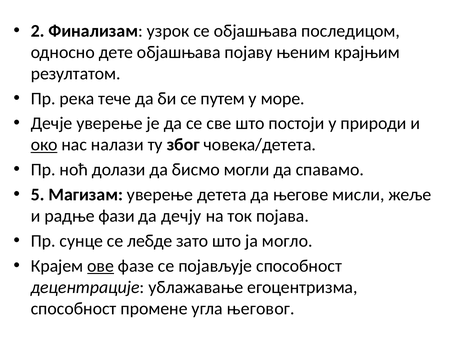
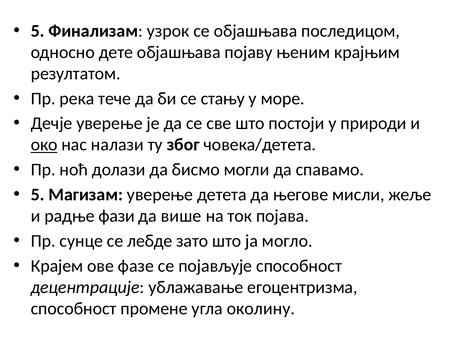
2: 2 -> 5 (38, 31)
путем: путем -> стању (223, 99)
дечју: дечју -> више (181, 216)
ове underline: present -> none (101, 266)
његовог: његовог -> околину (261, 309)
